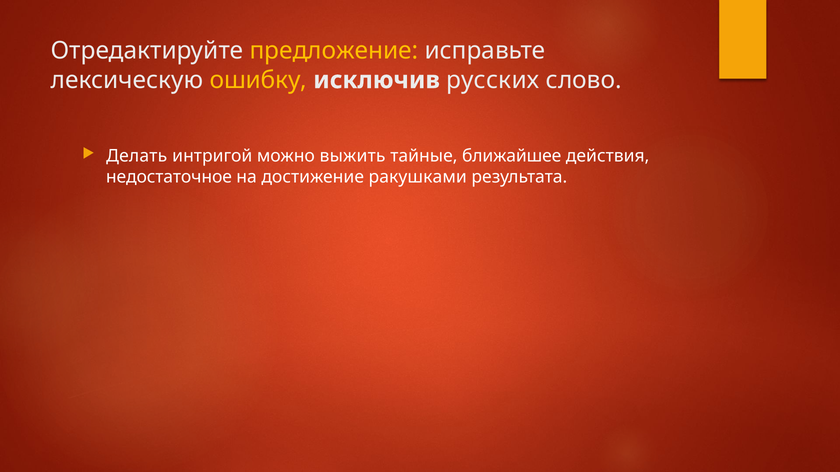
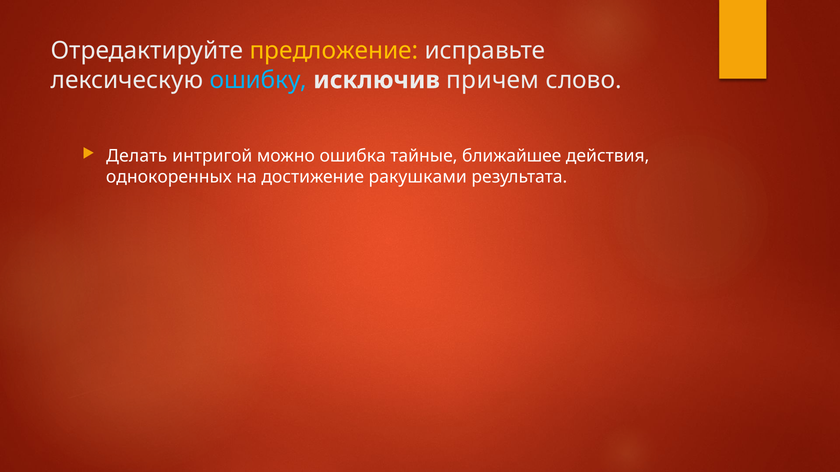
ошибку colour: yellow -> light blue (258, 80)
русских: русских -> причем (493, 80)
выжить: выжить -> ошибка (353, 156)
недостаточное: недостаточное -> однокоренных (169, 177)
